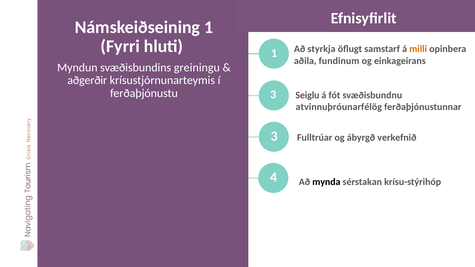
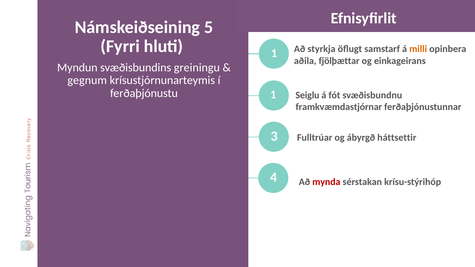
Námskeiðseining 1: 1 -> 5 (209, 27)
fundinum: fundinum -> fjölþættar (339, 61)
aðgerðir: aðgerðir -> gegnum (87, 80)
ferðaþjónustu 3: 3 -> 1 (273, 95)
atvinnuþróunarfélög: atvinnuþróunarfélög -> framkvæmdastjórnar (339, 107)
verkefnið: verkefnið -> háttsettir (397, 138)
mynda colour: black -> red (326, 182)
